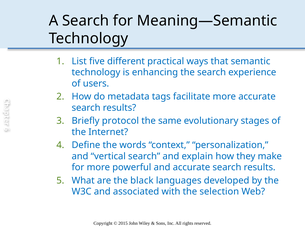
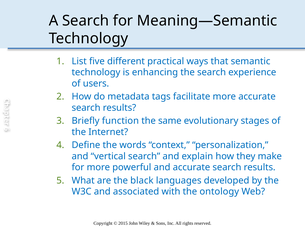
protocol: protocol -> function (120, 121)
selection: selection -> ontology (219, 191)
